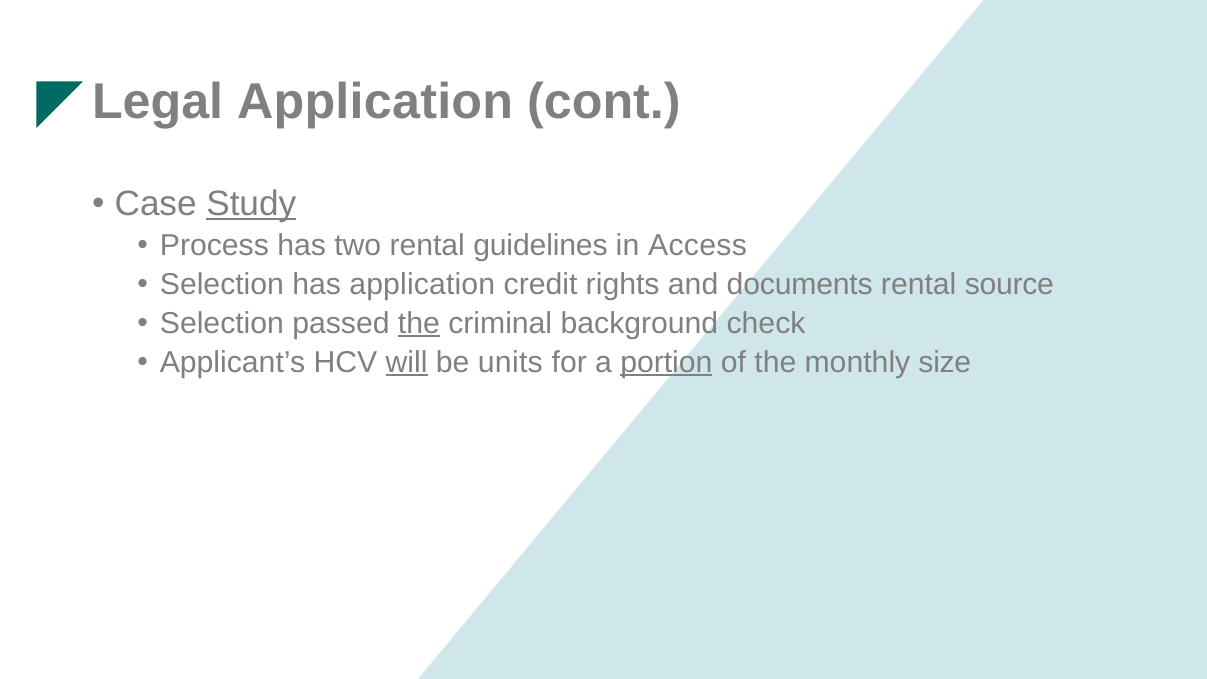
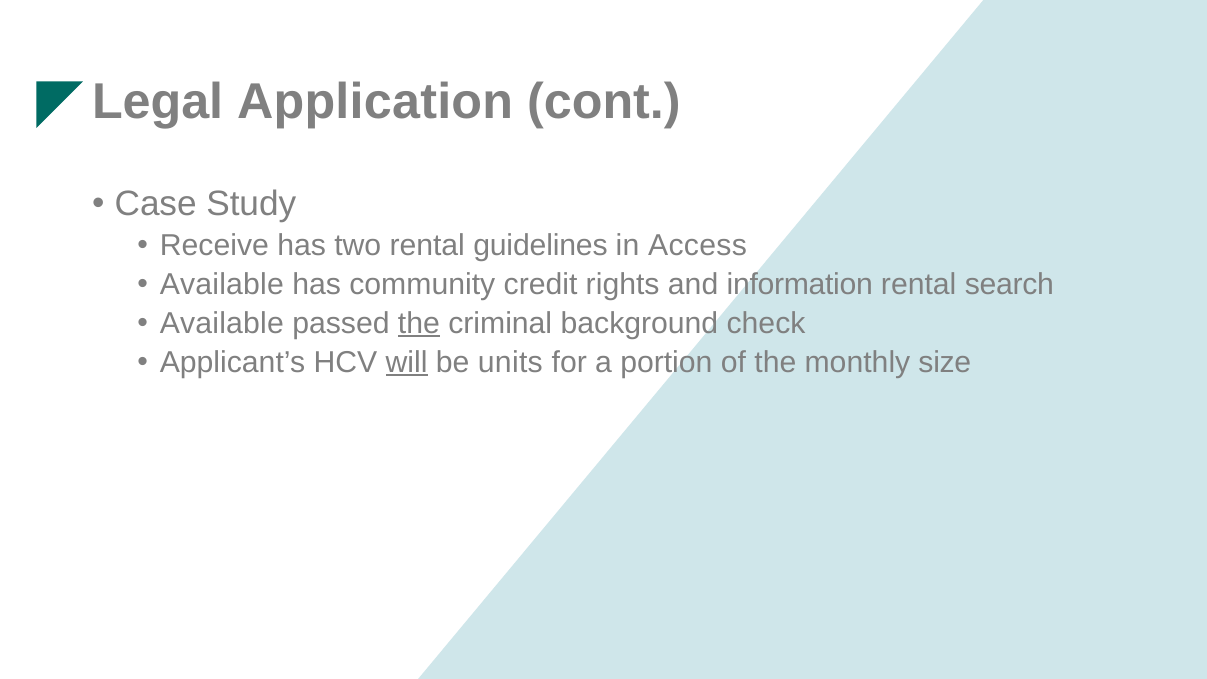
Study underline: present -> none (251, 204)
Process: Process -> Receive (214, 246)
Selection: Selection -> Available (222, 285)
has application: application -> community (422, 285)
documents: documents -> information (800, 285)
source: source -> search (1009, 285)
Selection: Selection -> Available (222, 323)
portion underline: present -> none (666, 362)
